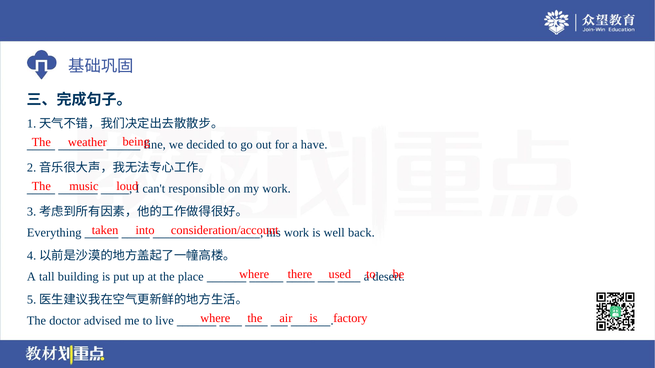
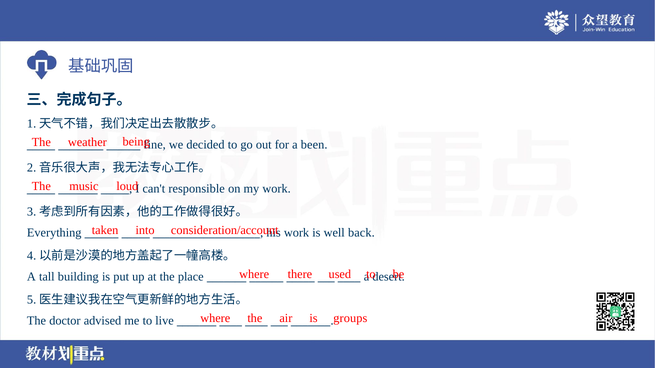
have: have -> been (314, 145)
factory: factory -> groups (350, 319)
